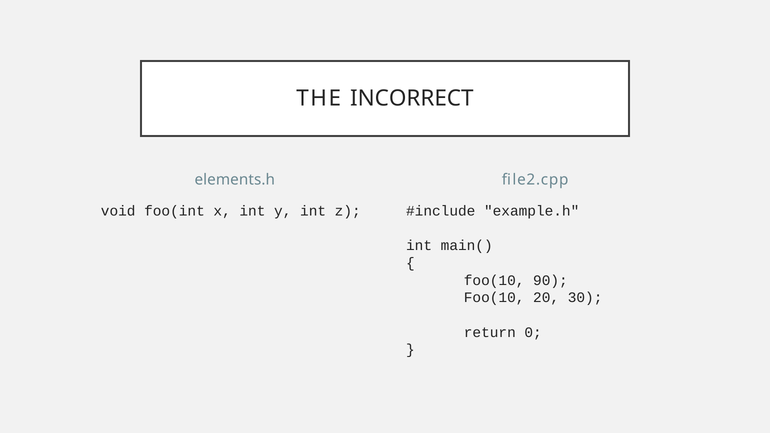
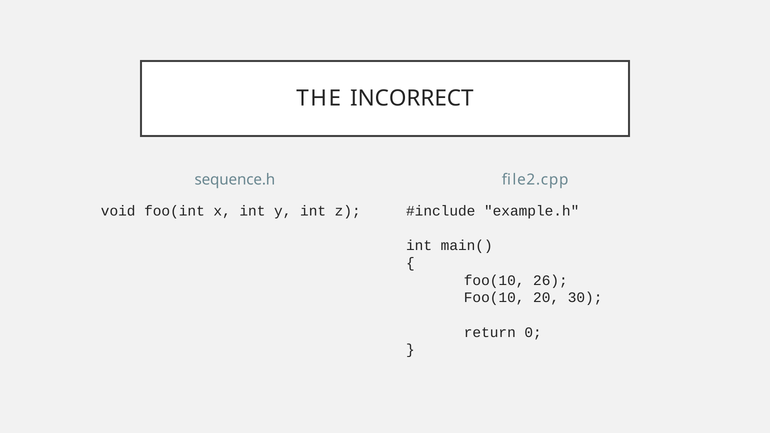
elements.h: elements.h -> sequence.h (235, 180)
90: 90 -> 26 (550, 280)
